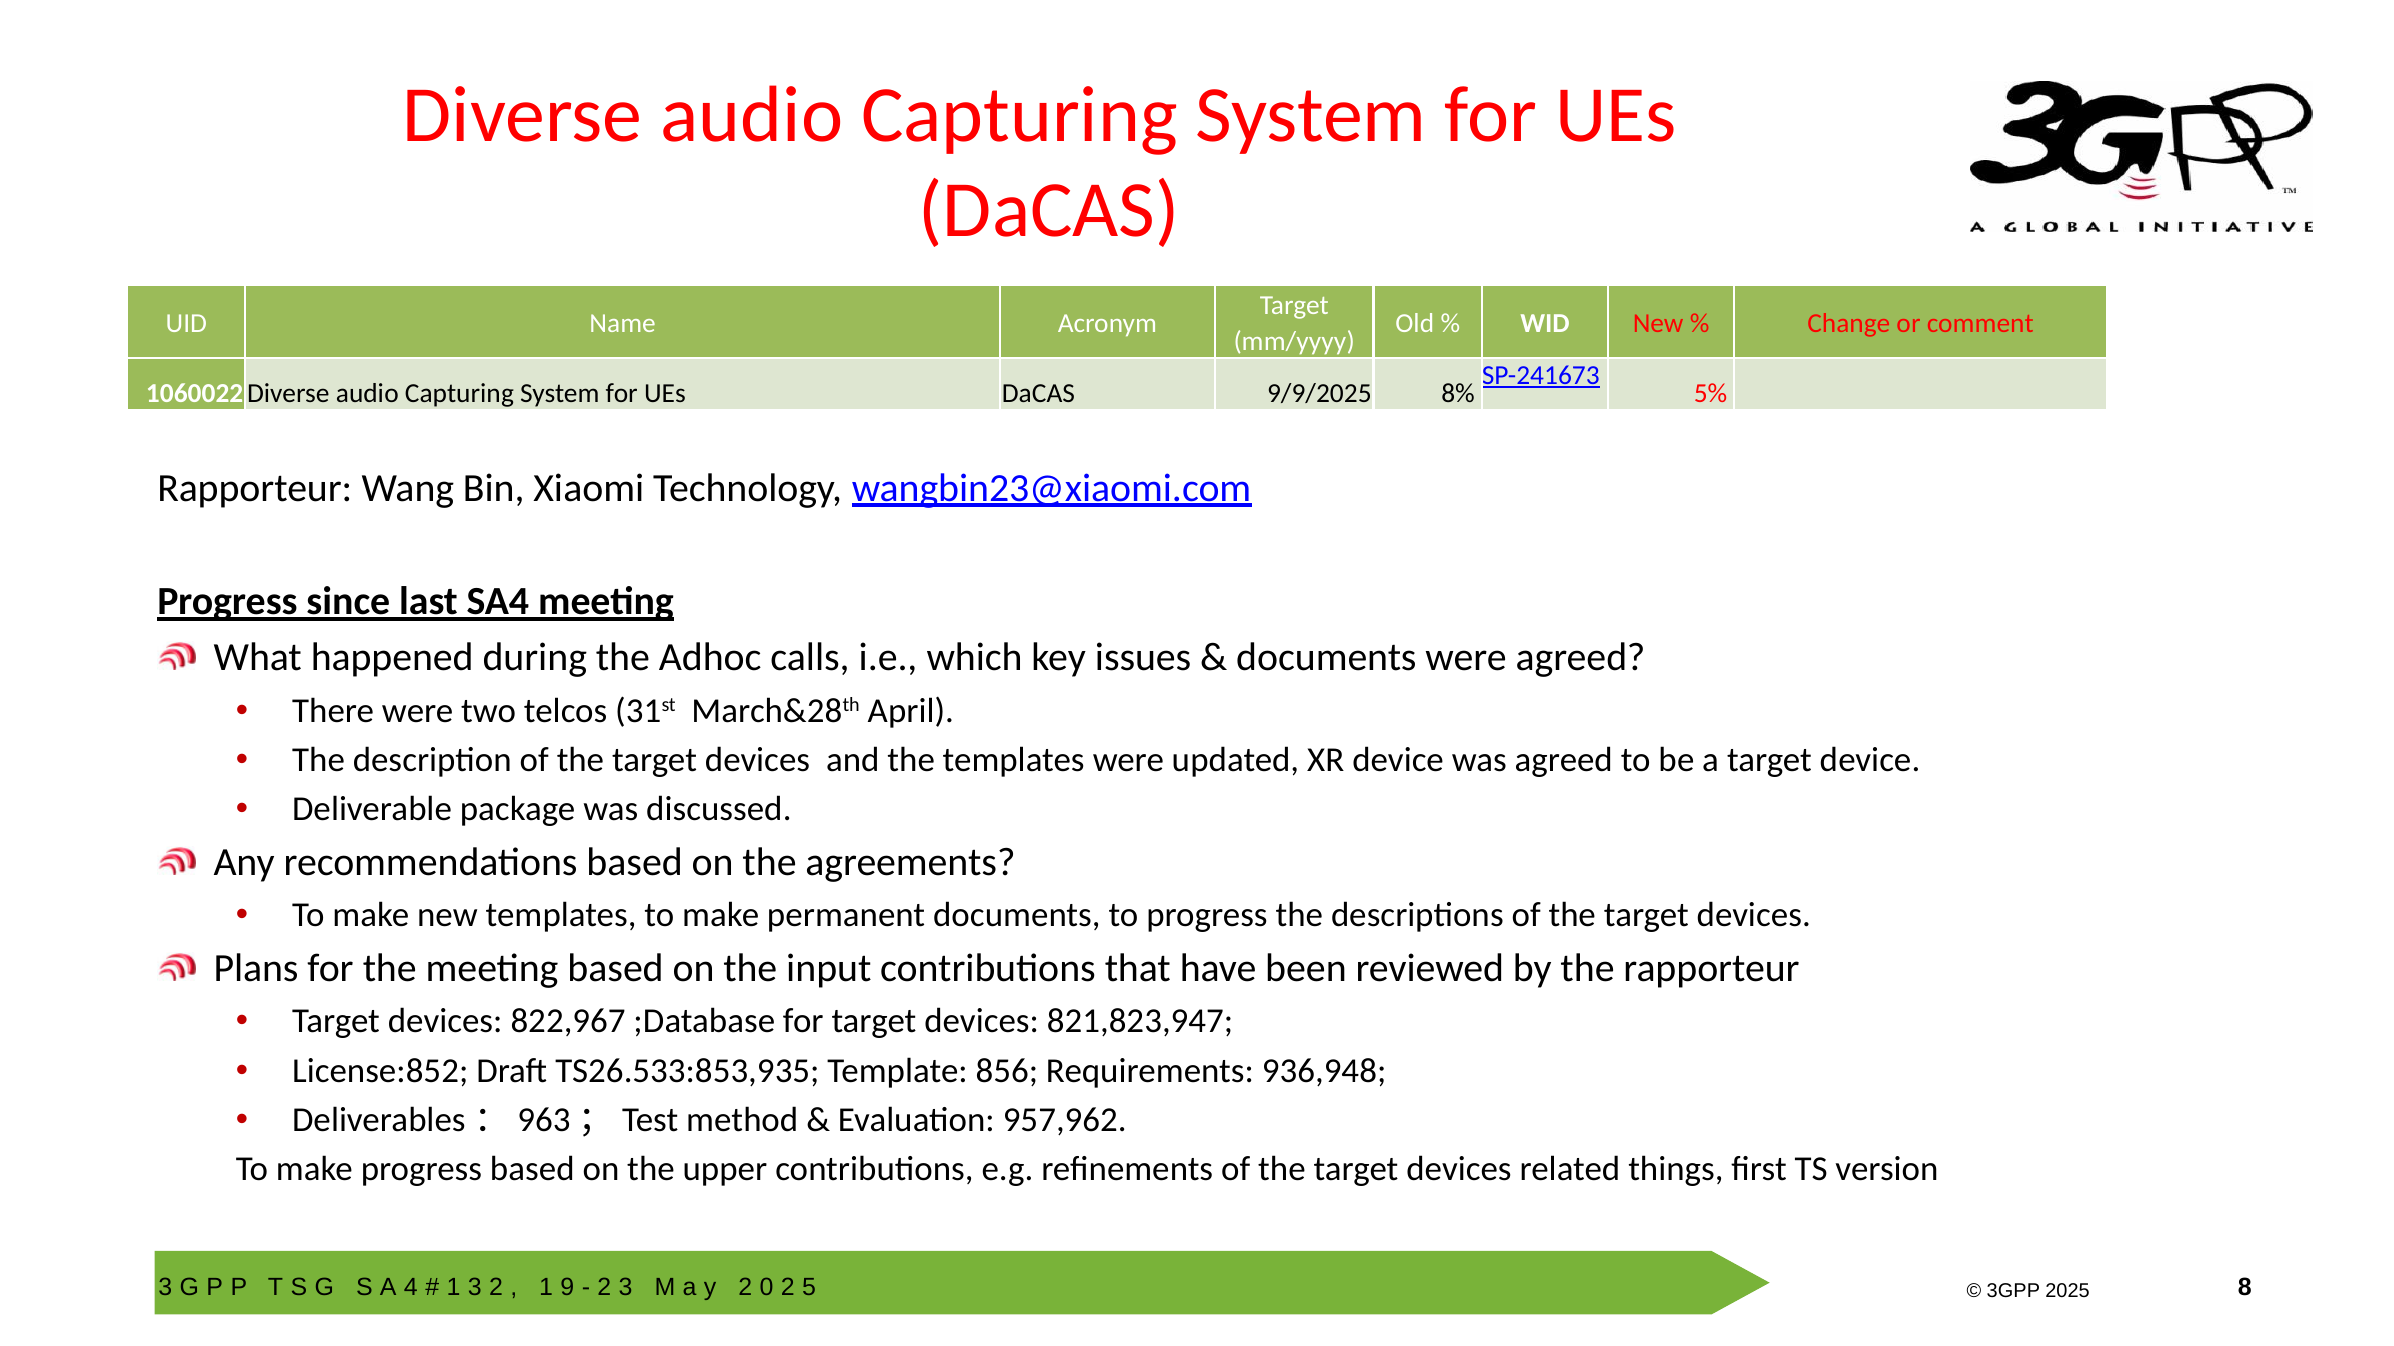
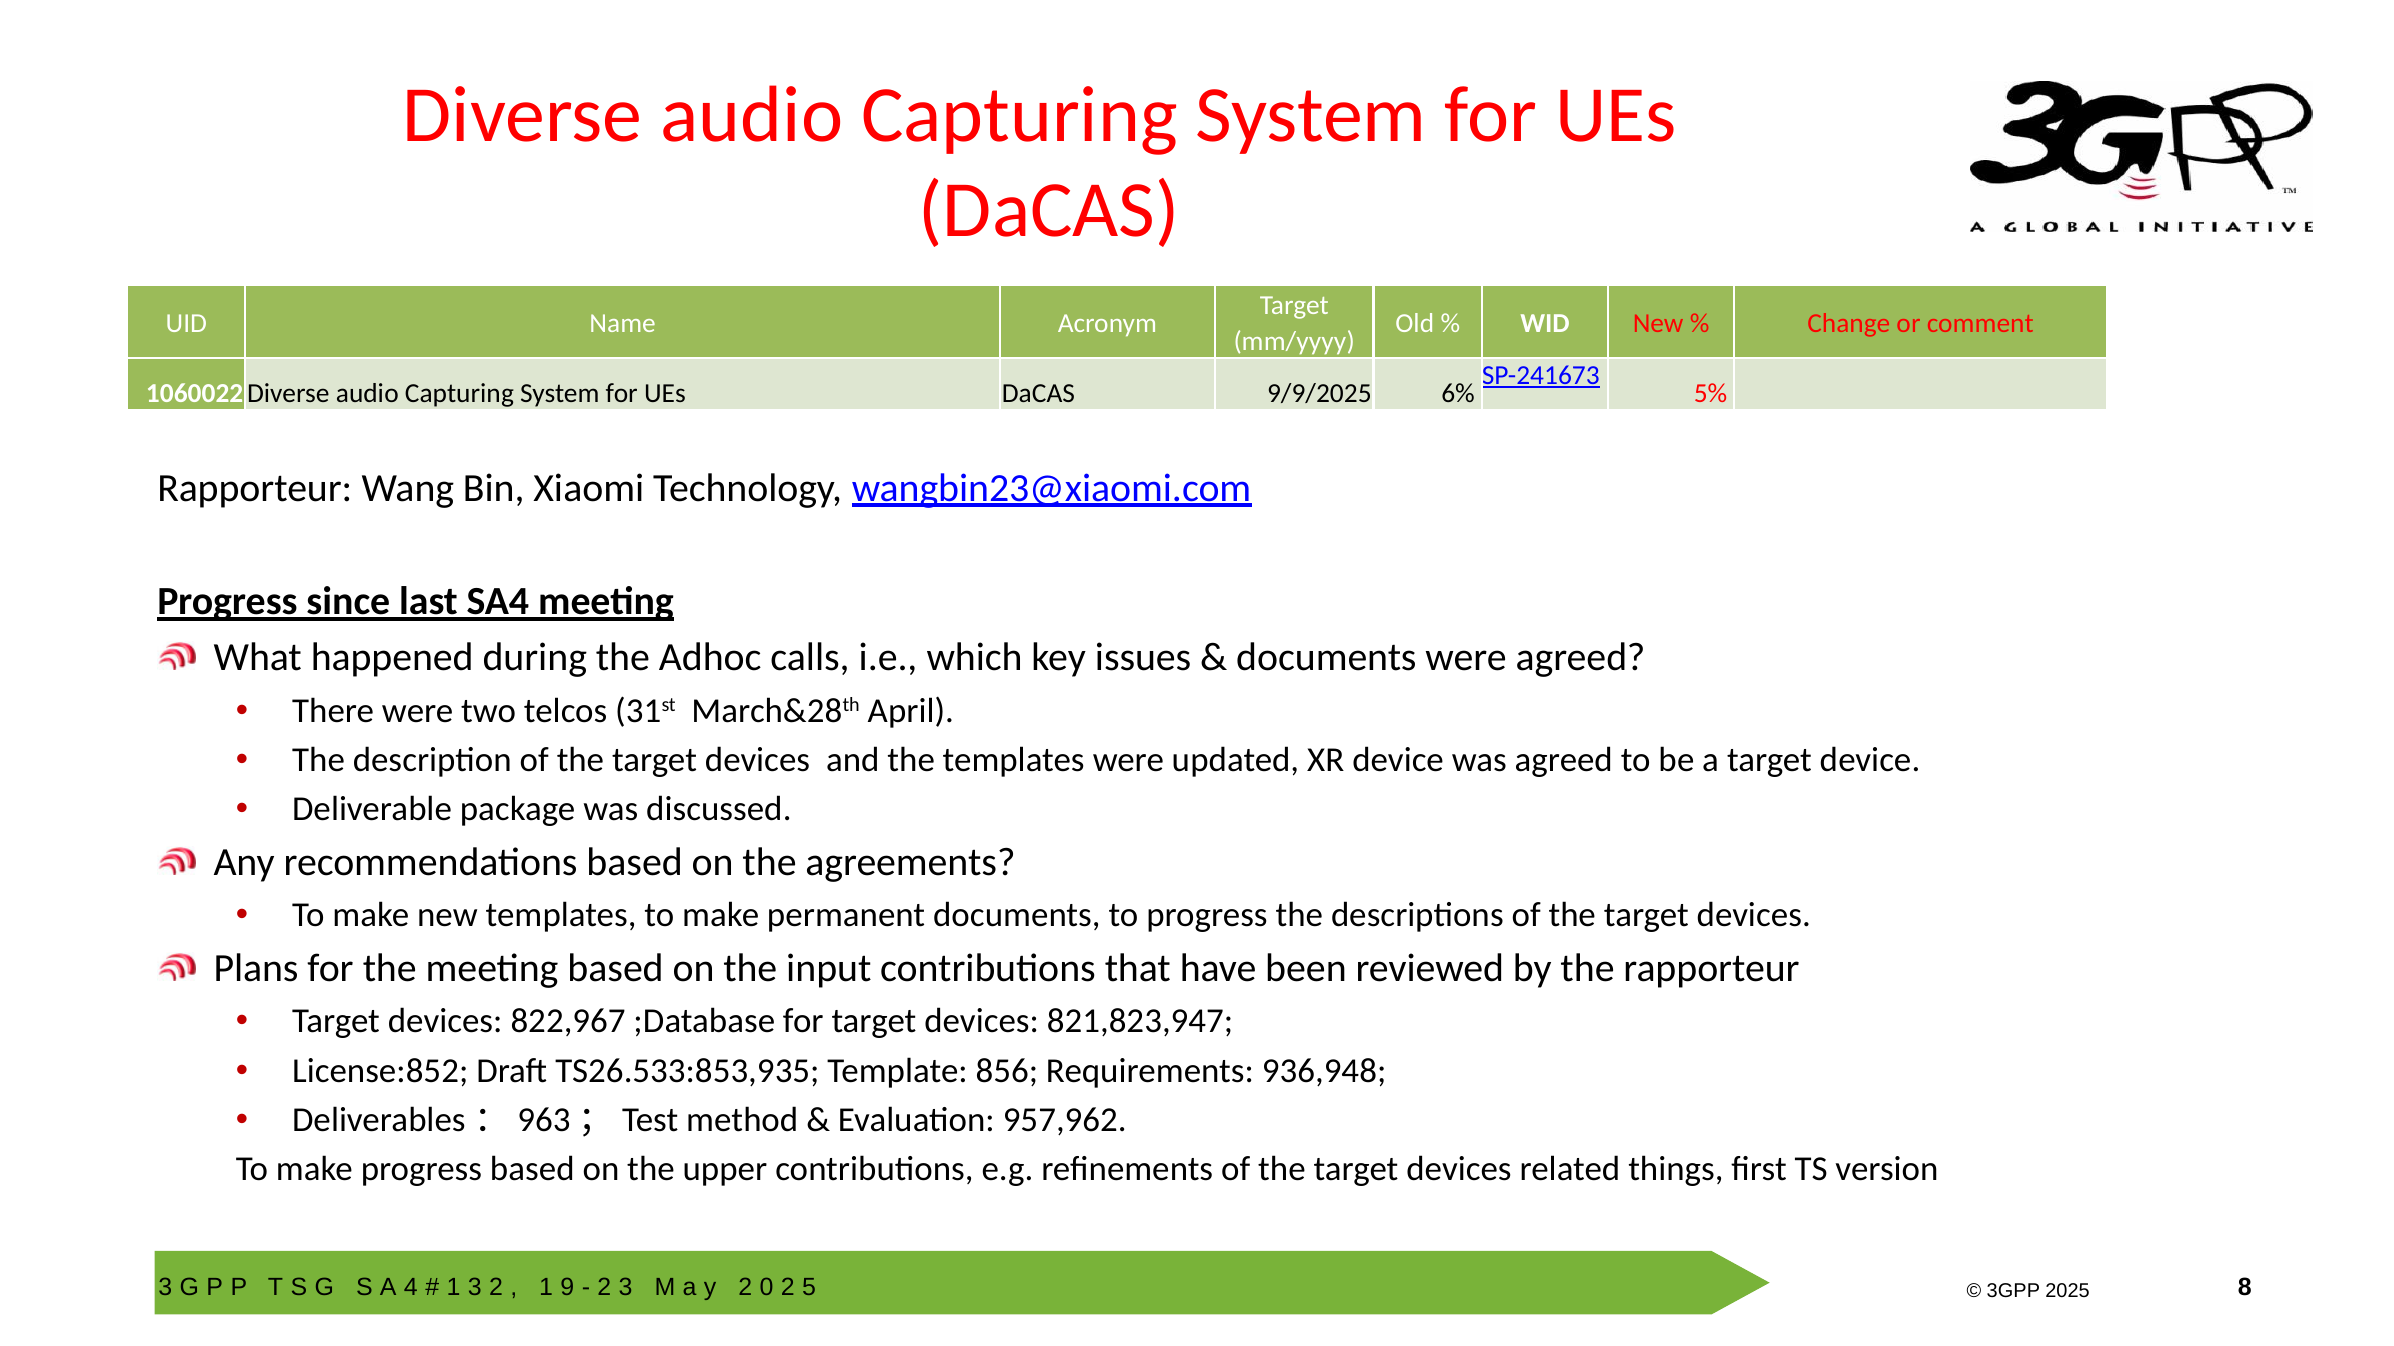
8%: 8% -> 6% (1458, 393)
